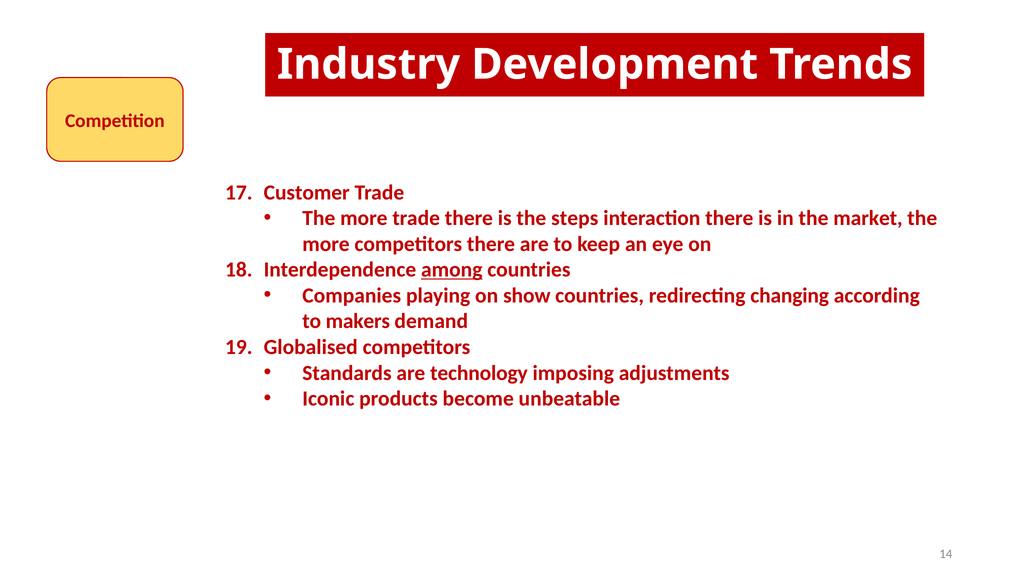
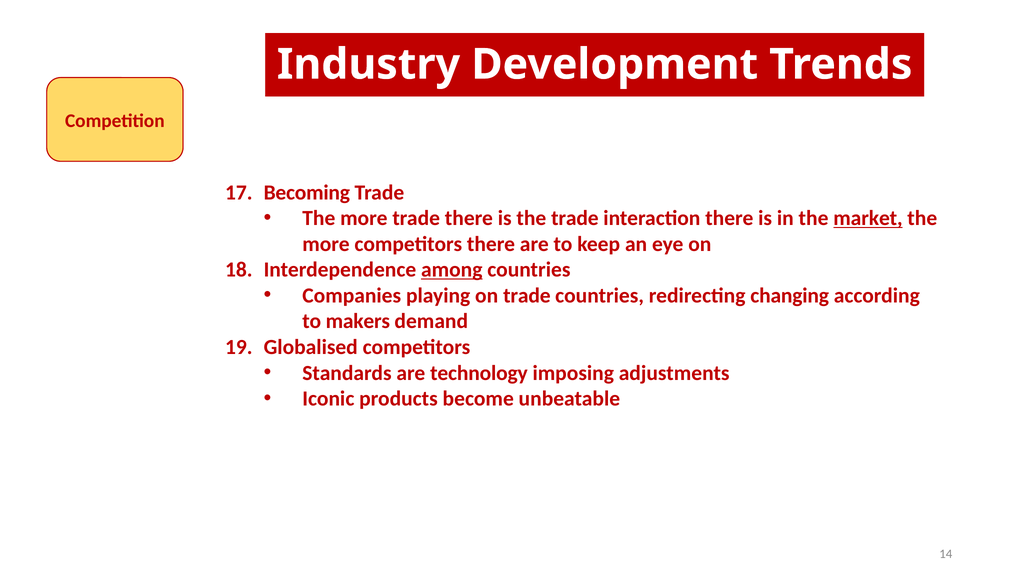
Customer: Customer -> Becoming (307, 192)
the steps: steps -> trade (575, 218)
market underline: none -> present (868, 218)
on show: show -> trade (527, 296)
